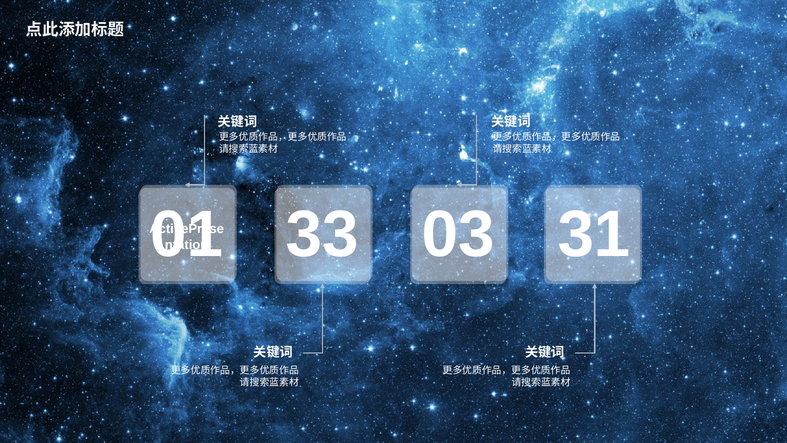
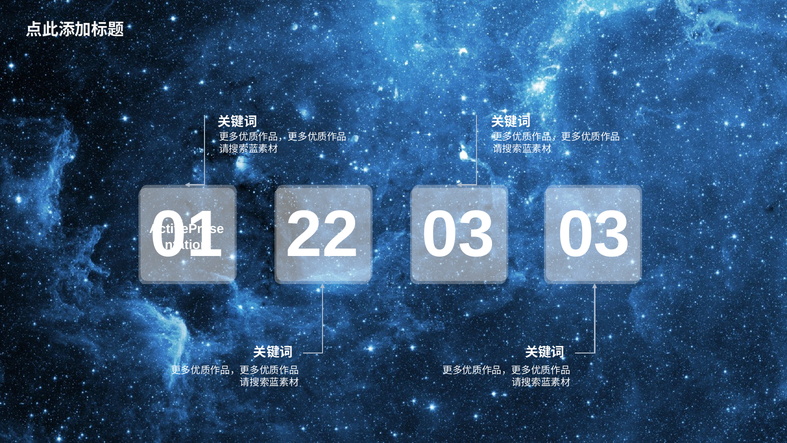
33: 33 -> 22 (322, 235)
03 31: 31 -> 03 (594, 235)
